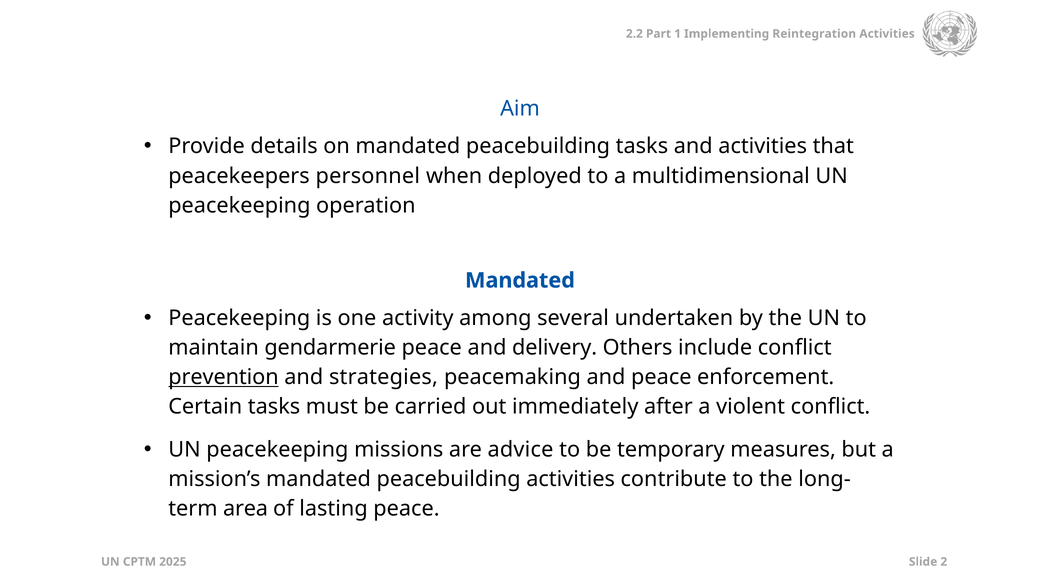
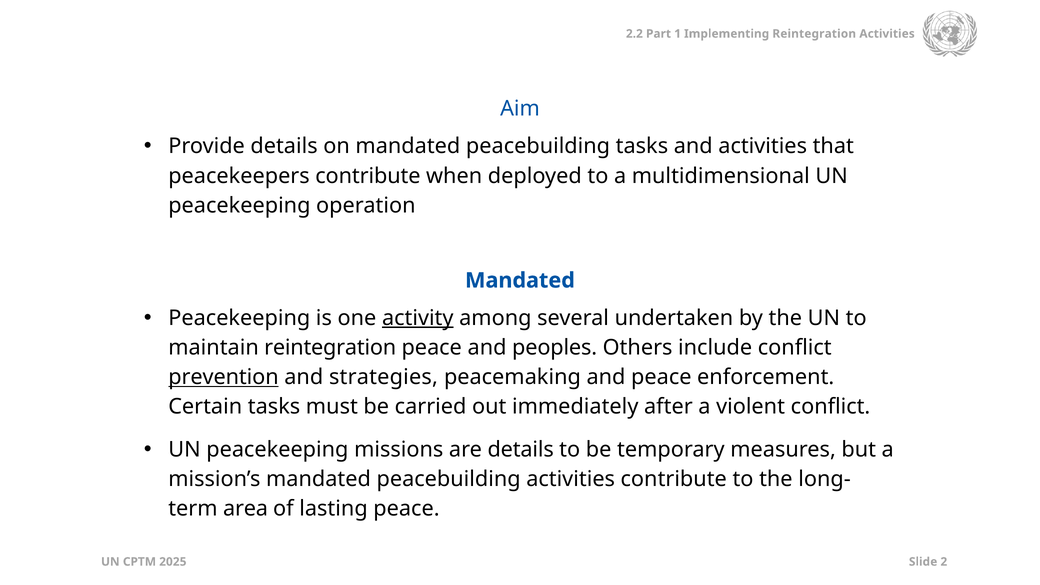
peacekeepers personnel: personnel -> contribute (368, 176)
activity underline: none -> present (418, 318)
maintain gendarmerie: gendarmerie -> reintegration (330, 348)
delivery: delivery -> peoples (555, 348)
are advice: advice -> details (521, 449)
